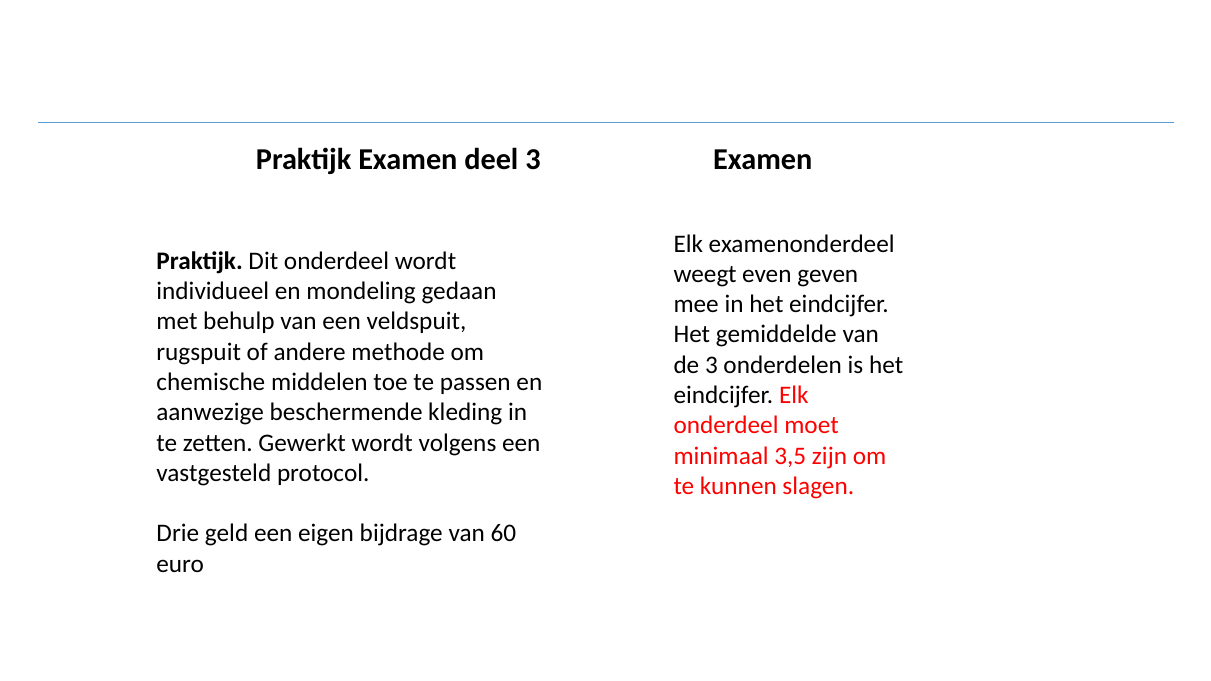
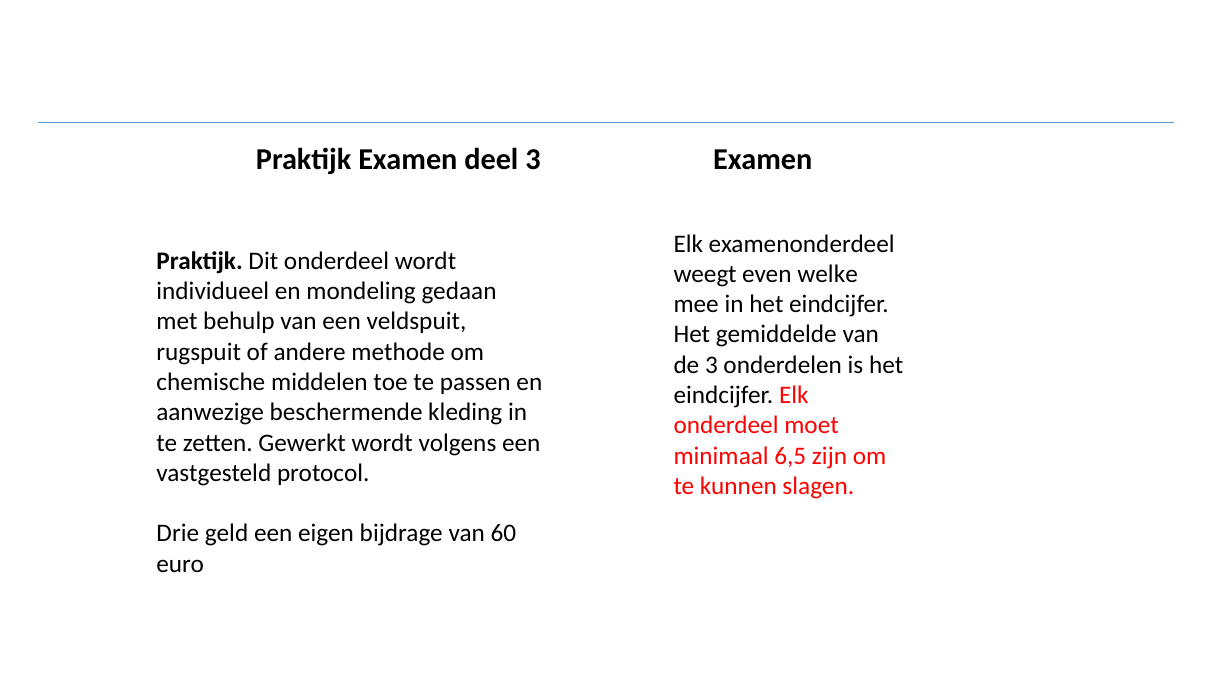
geven: geven -> welke (828, 274)
3,5: 3,5 -> 6,5 (790, 456)
